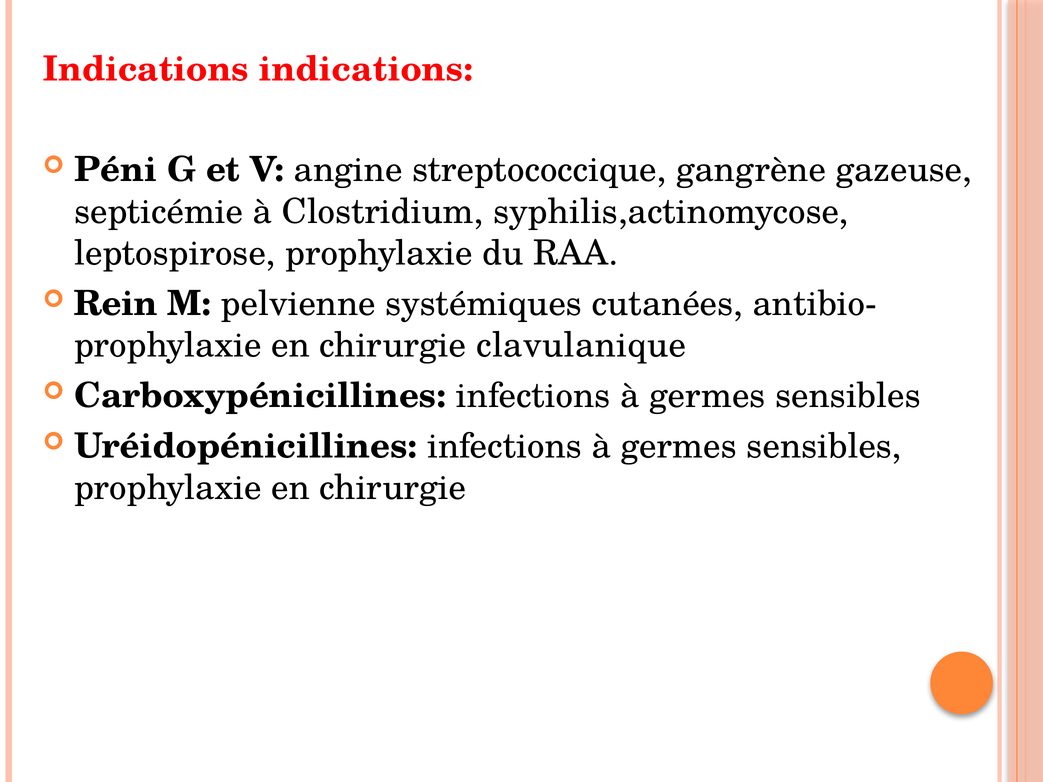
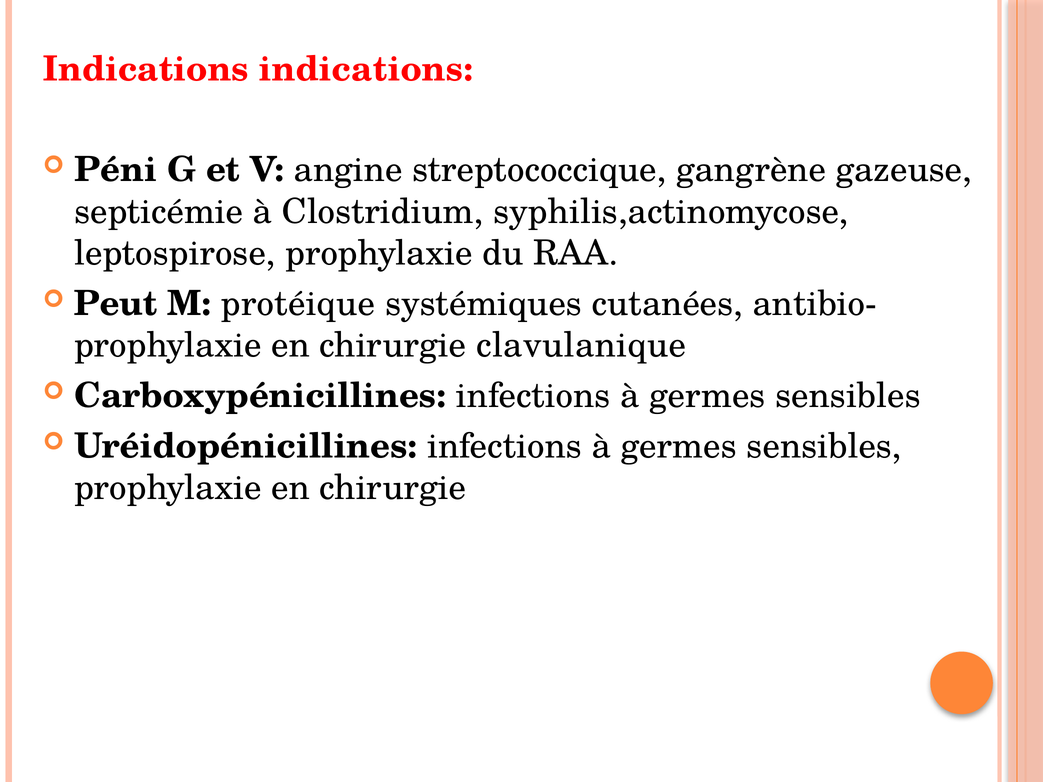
Rein: Rein -> Peut (116, 304)
pelvienne: pelvienne -> protéique (298, 304)
